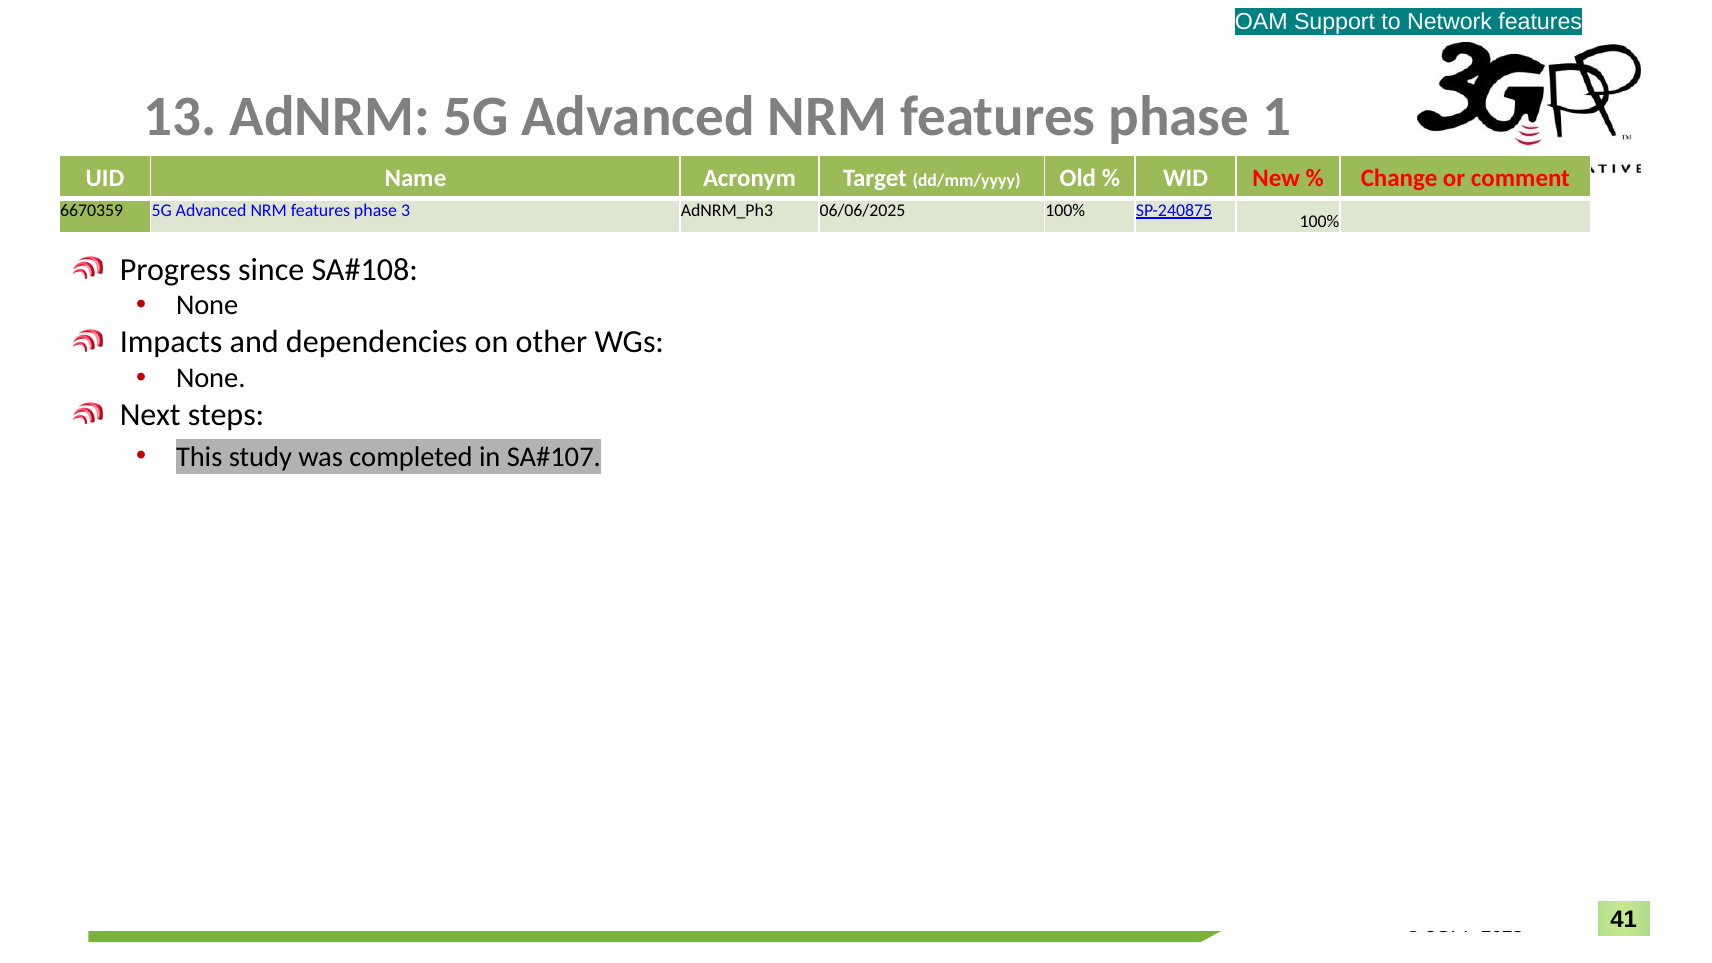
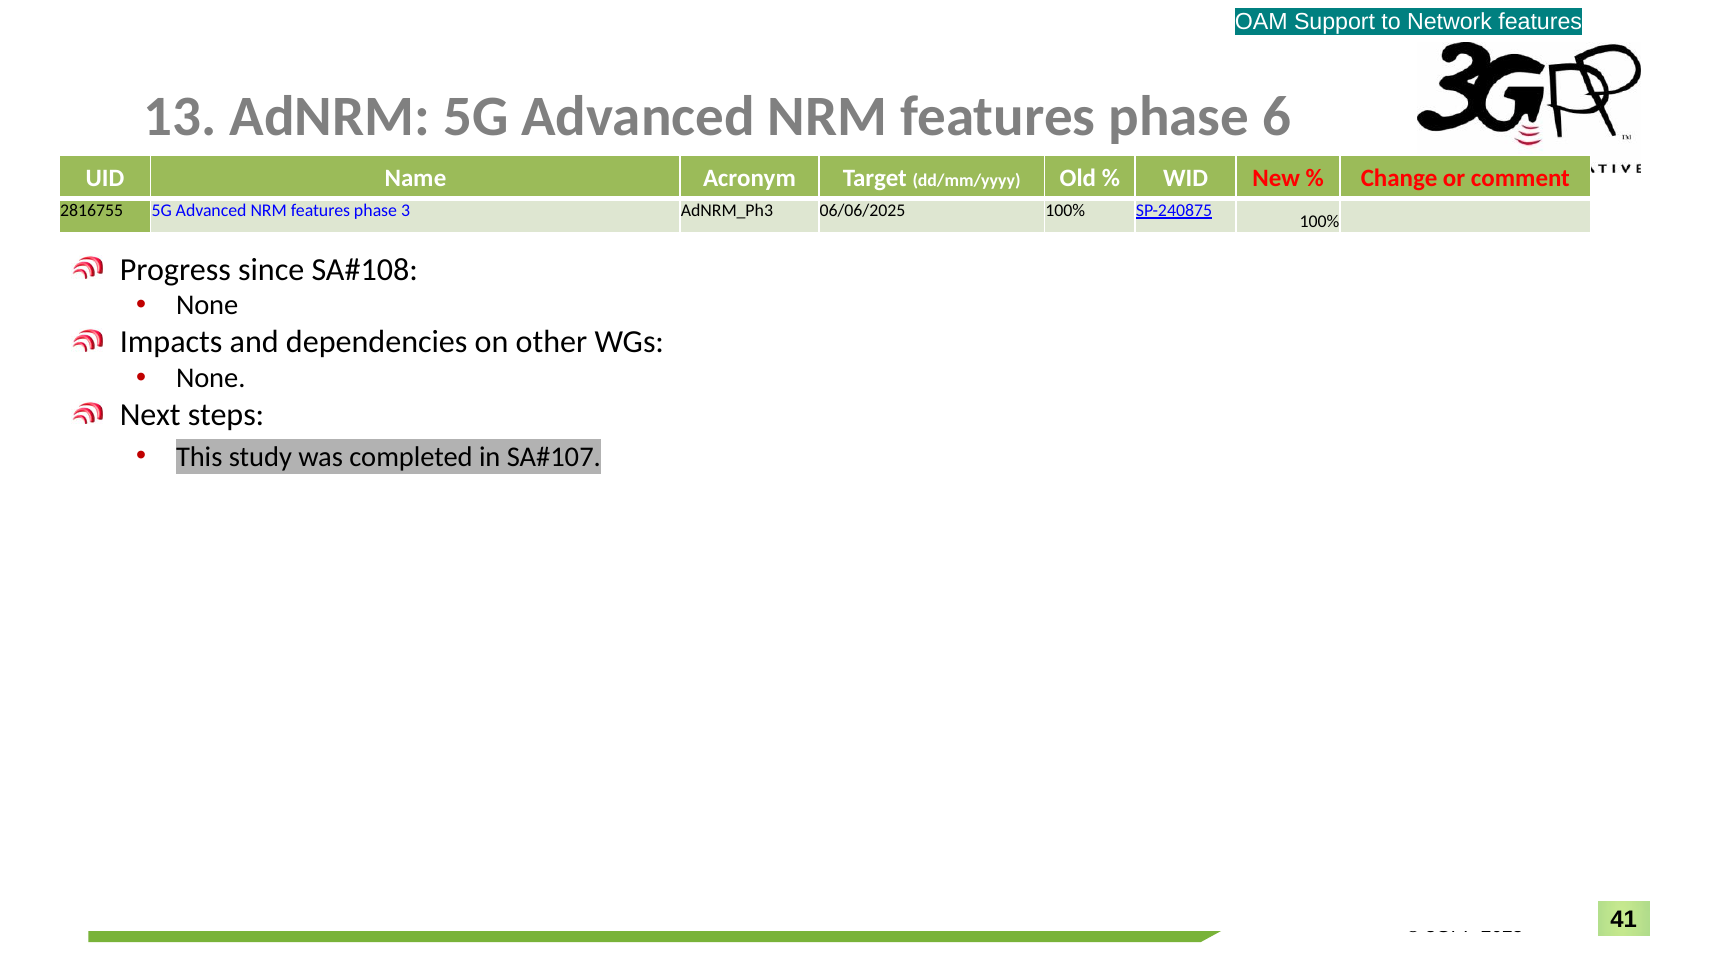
phase 1: 1 -> 6 (1277, 116)
6670359: 6670359 -> 2816755 (92, 210)
